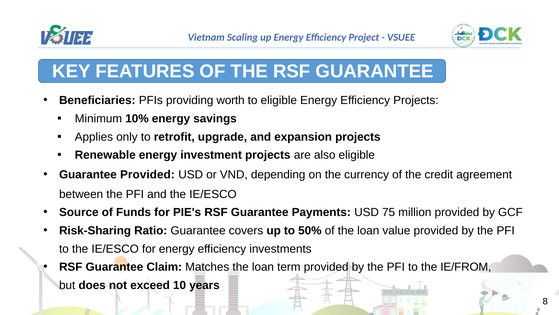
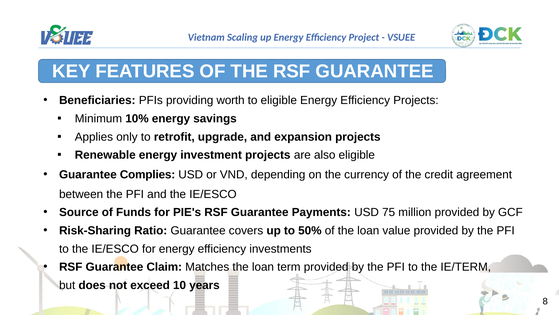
Guarantee Provided: Provided -> Complies (148, 174)
IE/FROM: IE/FROM -> IE/TERM (466, 267)
